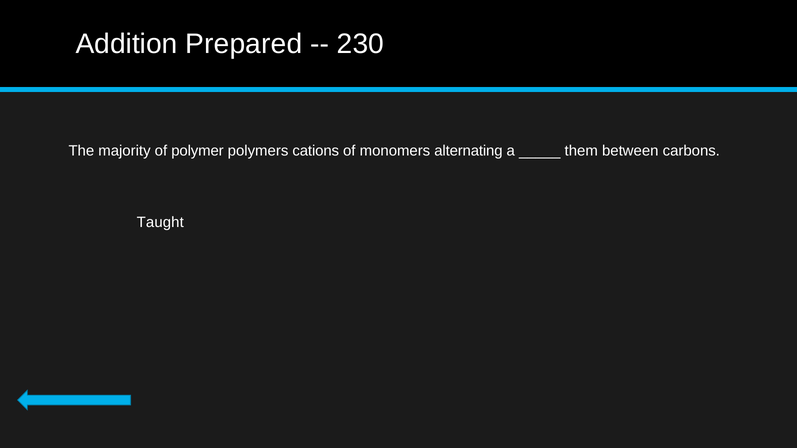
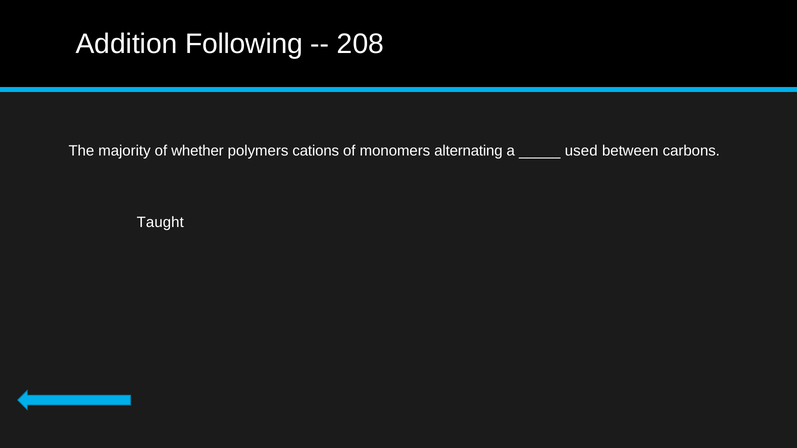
Prepared: Prepared -> Following (244, 44)
230: 230 -> 208 (361, 44)
polymer: polymer -> whether (198, 151)
them: them -> used (581, 151)
